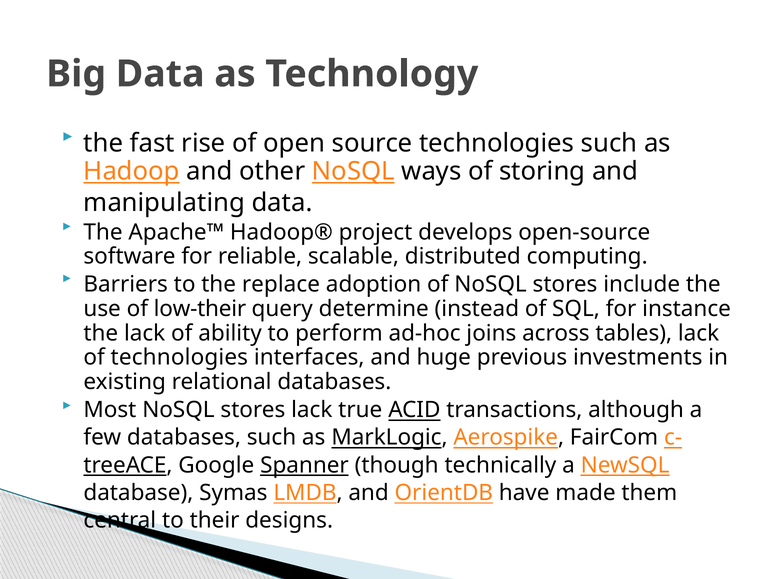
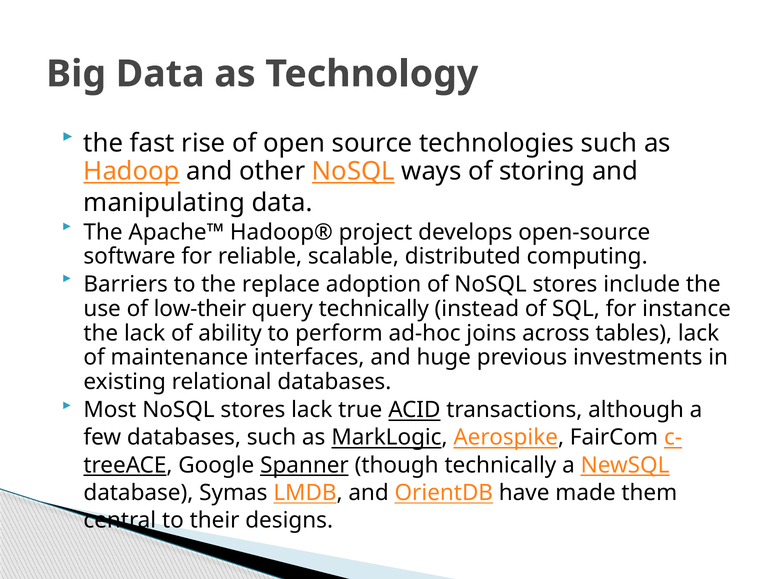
query determine: determine -> technically (374, 309)
of technologies: technologies -> maintenance (179, 358)
